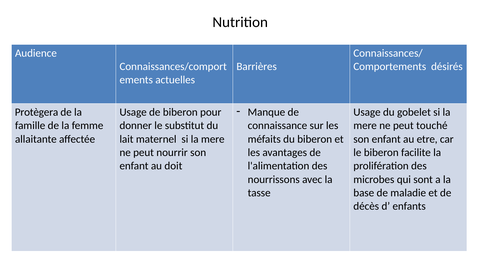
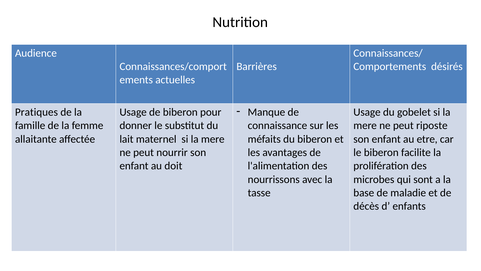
Protègera: Protègera -> Pratiques (36, 112)
touché: touché -> riposte (432, 125)
